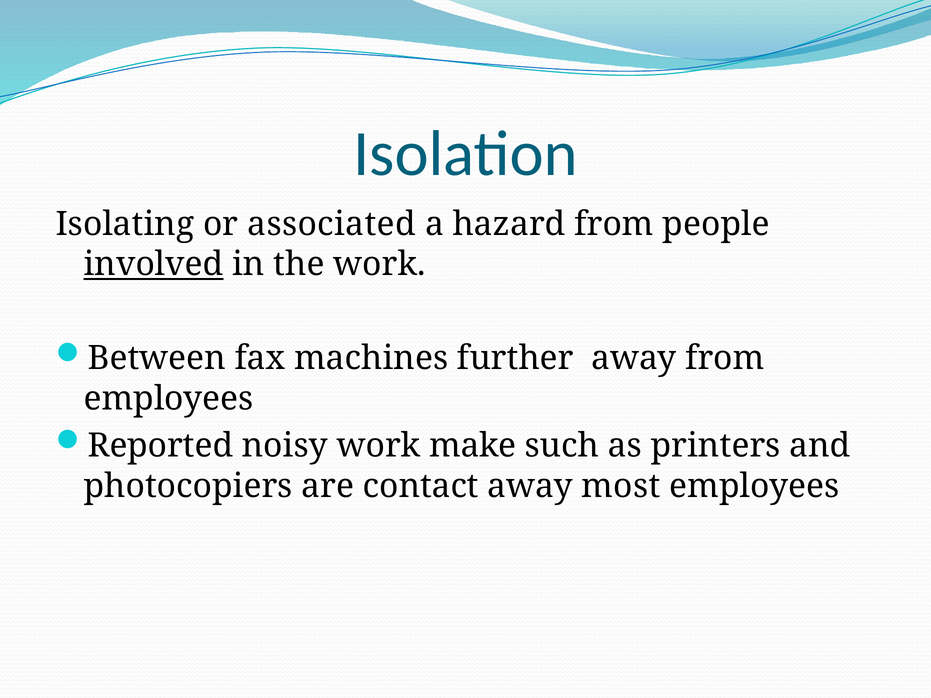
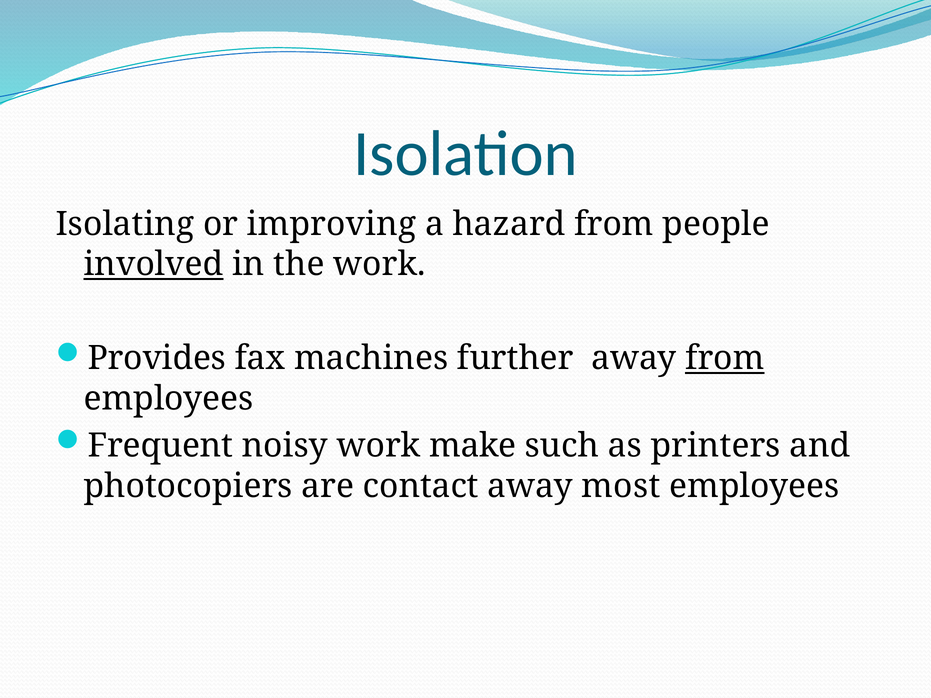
associated: associated -> improving (332, 224)
Between: Between -> Provides (157, 359)
from underline: none -> present (725, 359)
Reported: Reported -> Frequent (160, 446)
